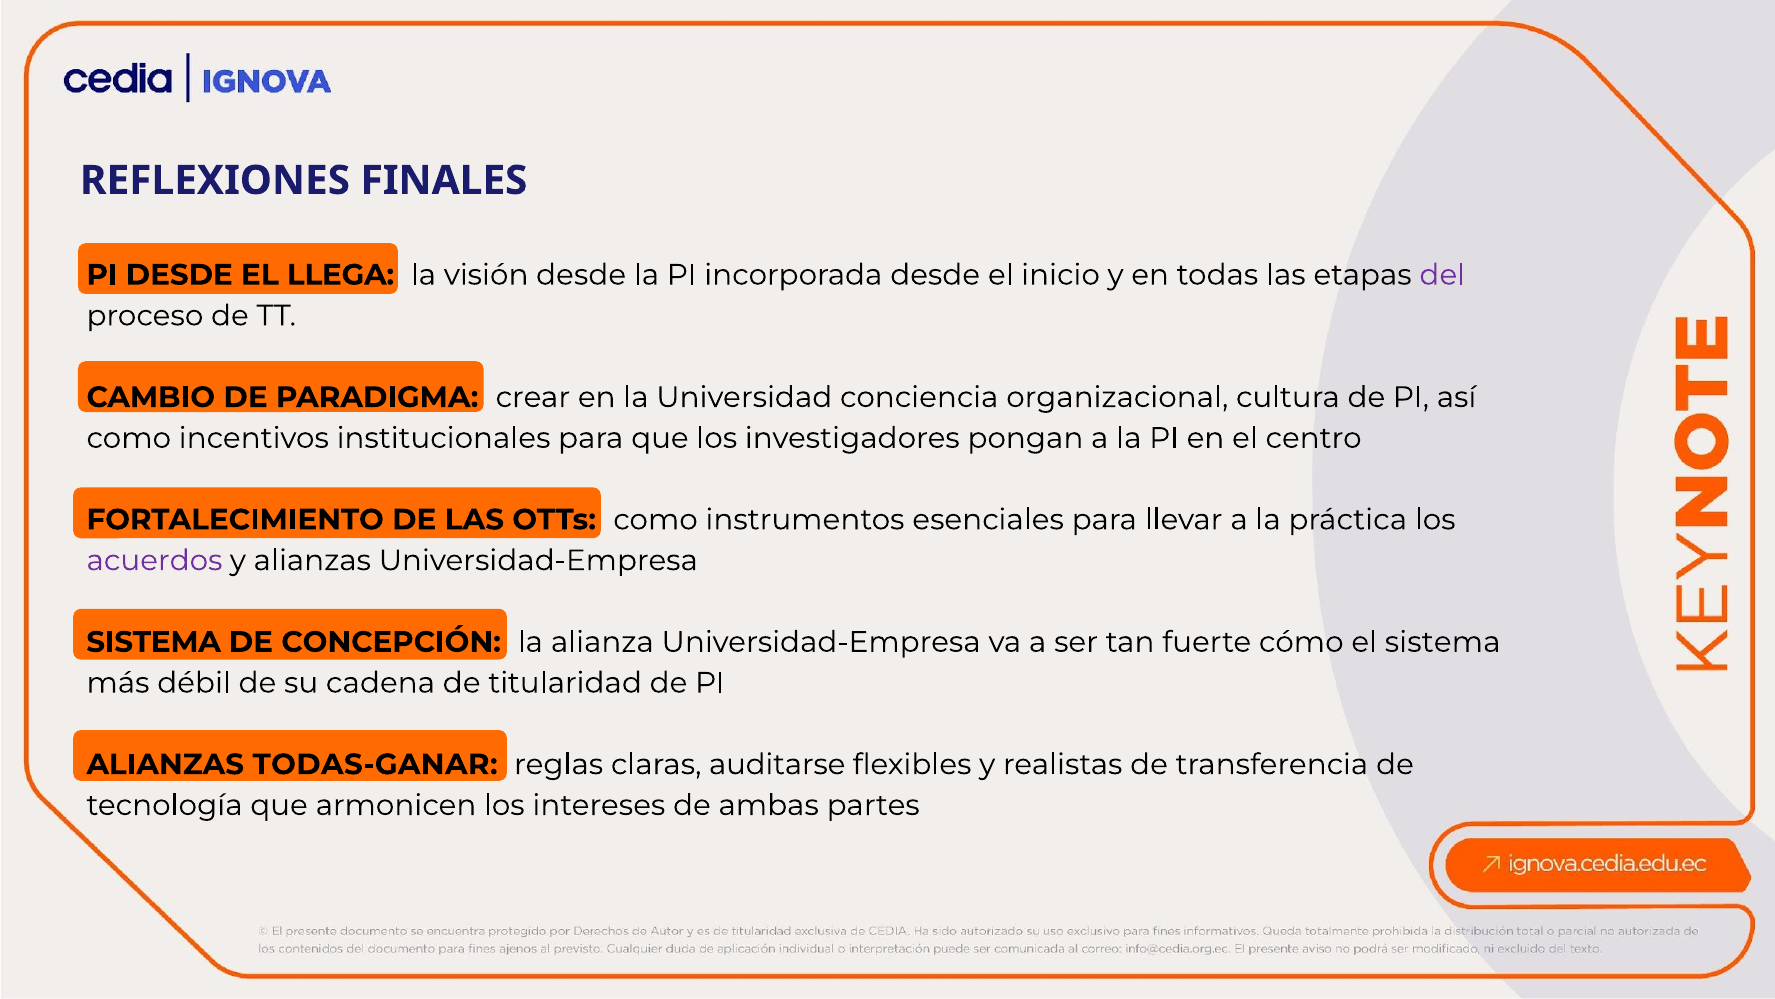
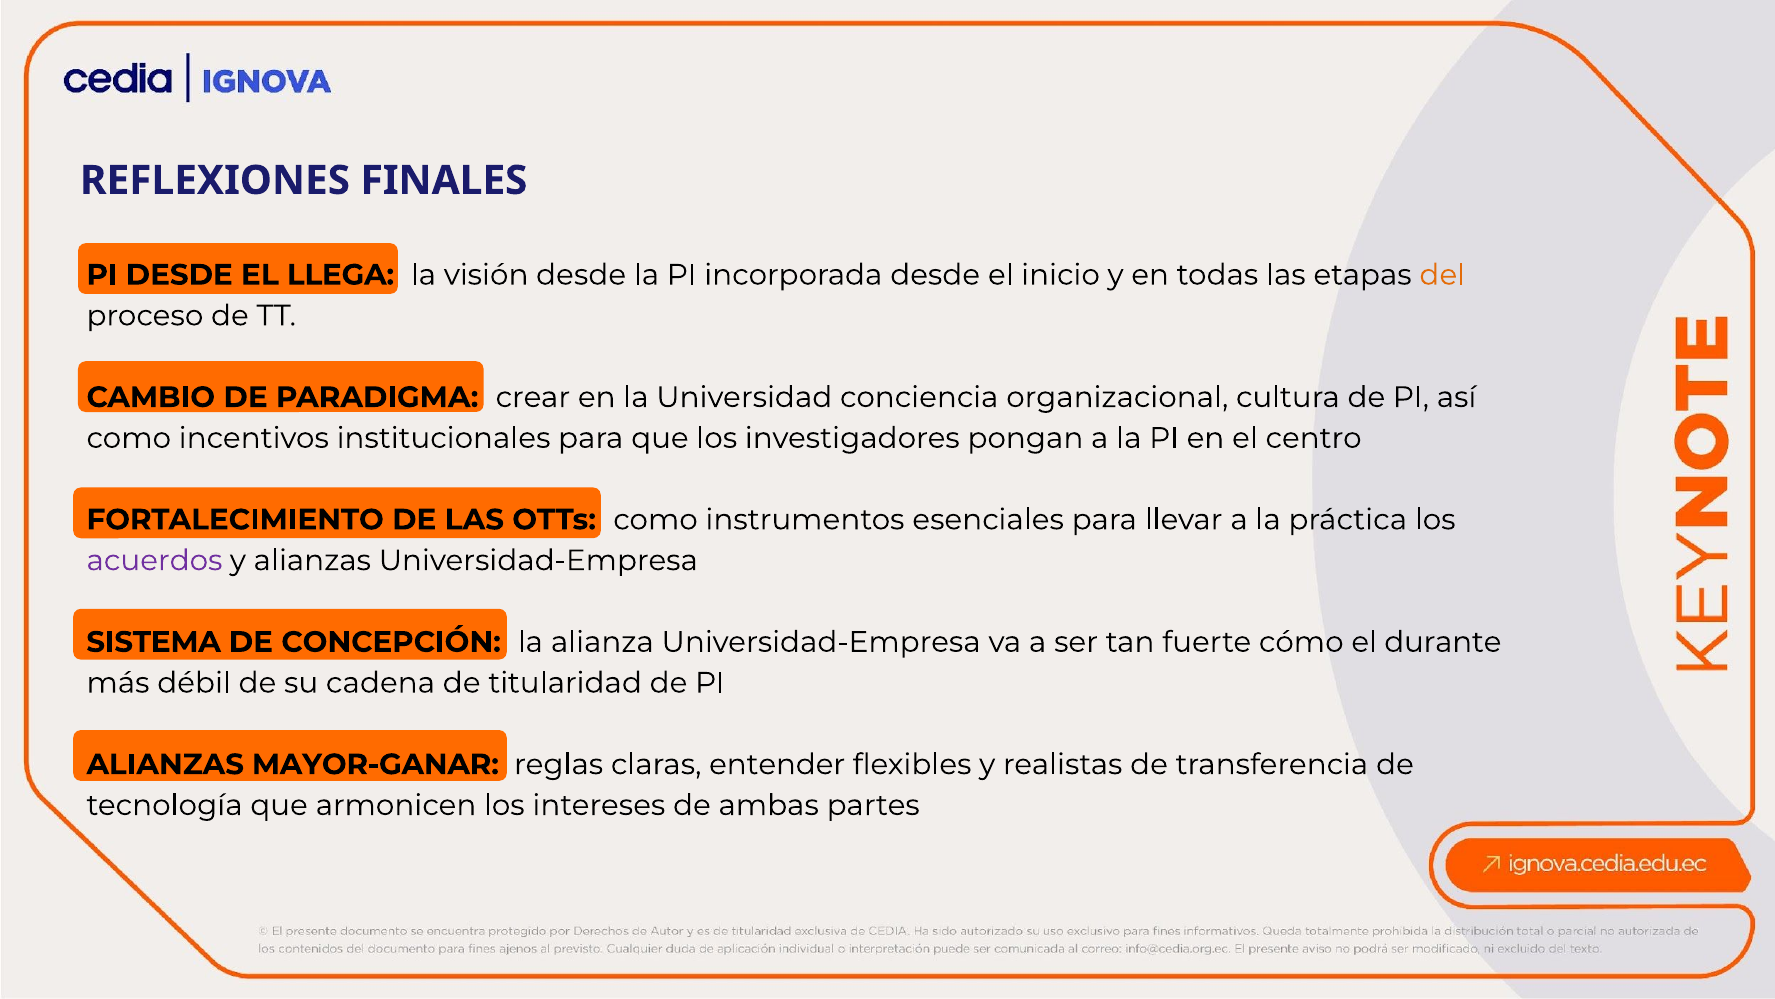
del colour: purple -> orange (1442, 275)
el sistema: sistema -> durante (1443, 642)
TODAS-GANAR: TODAS-GANAR -> MAYOR-GANAR (375, 764)
auditarse: auditarse -> entender (777, 764)
